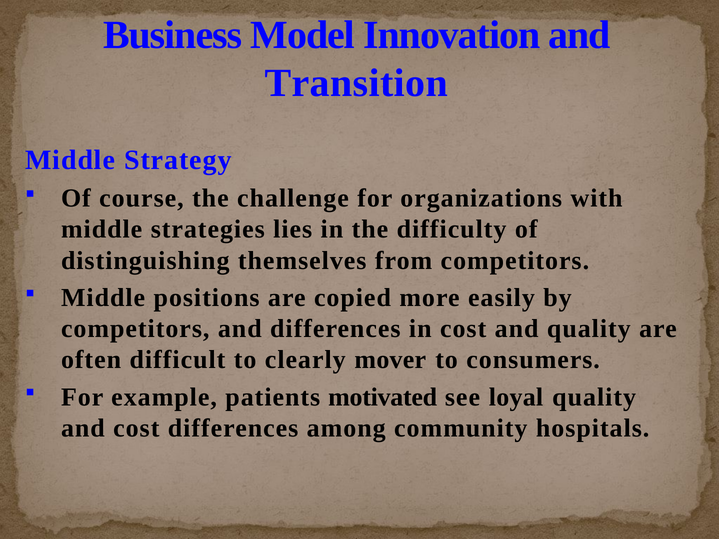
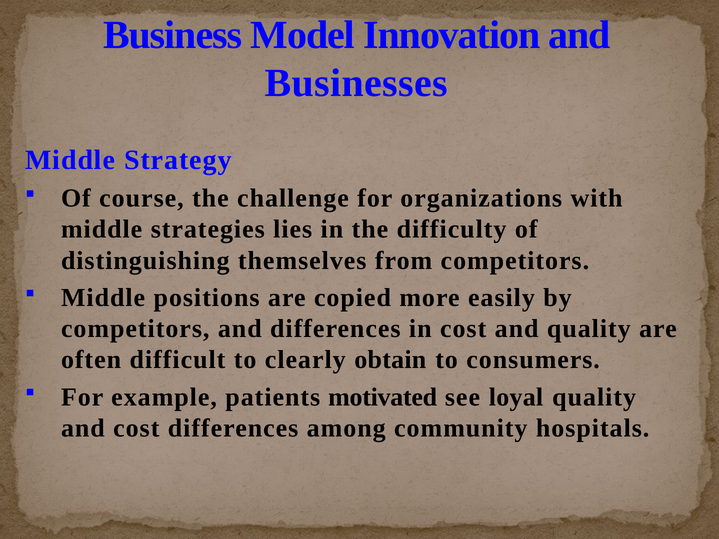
Transition: Transition -> Businesses (356, 83)
mover: mover -> obtain (390, 360)
